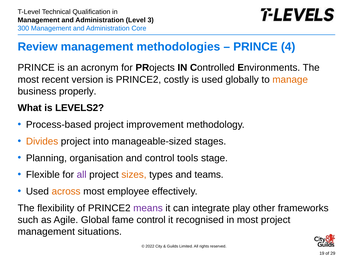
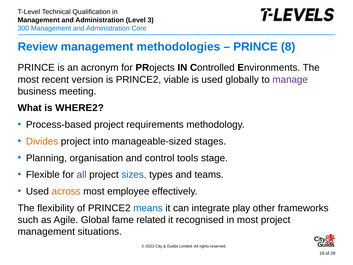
4: 4 -> 8 (288, 47)
costly: costly -> viable (176, 79)
manage colour: orange -> purple (290, 79)
properly: properly -> meeting (78, 91)
LEVELS2: LEVELS2 -> WHERE2 (80, 108)
improvement: improvement -> requirements (155, 125)
sizes colour: orange -> blue (134, 175)
means colour: purple -> blue (148, 208)
fame control: control -> related (151, 220)
